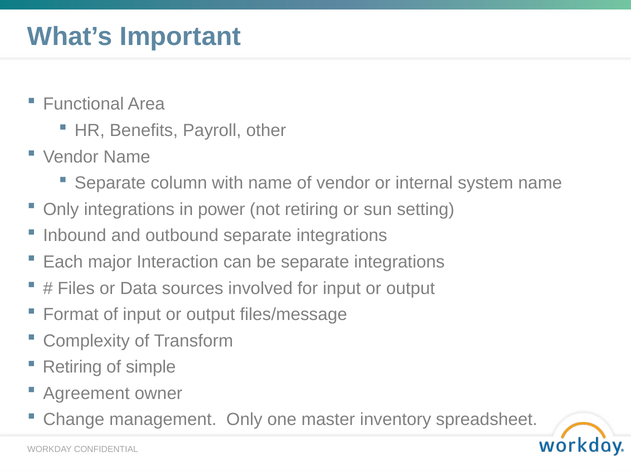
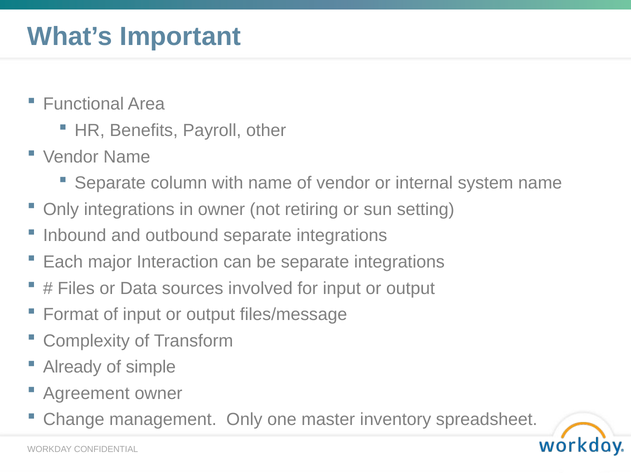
in power: power -> owner (221, 209)
Retiring: Retiring -> Already (72, 367)
